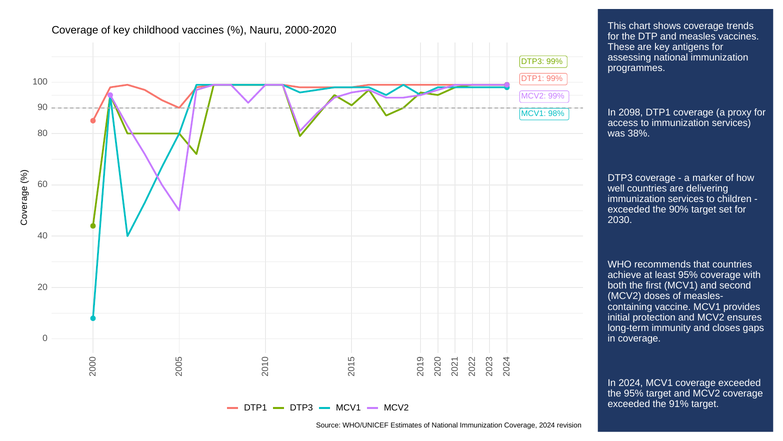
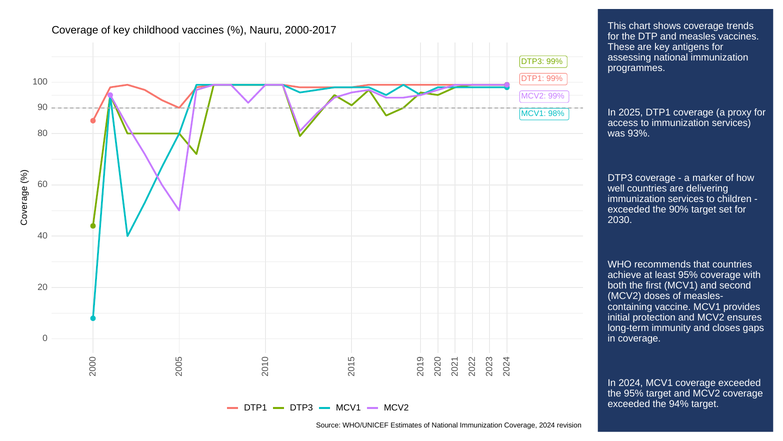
2000-2020: 2000-2020 -> 2000-2017 (311, 30)
2098: 2098 -> 2025 (631, 112)
38%: 38% -> 93% (639, 133)
91%: 91% -> 94% (679, 403)
